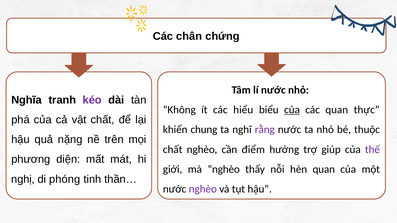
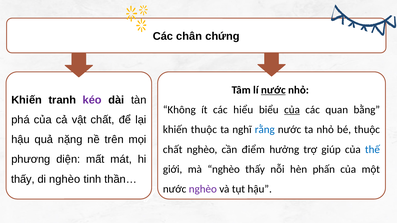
nước underline: none -> present (273, 90)
Nghĩa: Nghĩa -> Khiến (27, 100)
thực: thực -> bằng (367, 110)
khiến chung: chung -> thuộc (204, 130)
rằng colour: purple -> blue (265, 130)
thế colour: purple -> blue (372, 150)
hèn quan: quan -> phấn (324, 169)
nghị: nghị -> thấy (23, 179)
di phóng: phóng -> nghèo (65, 179)
